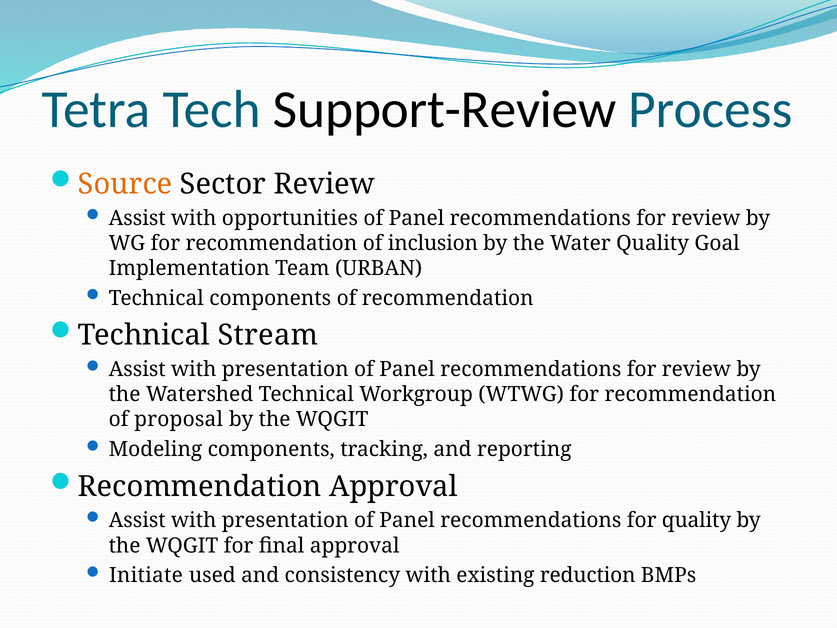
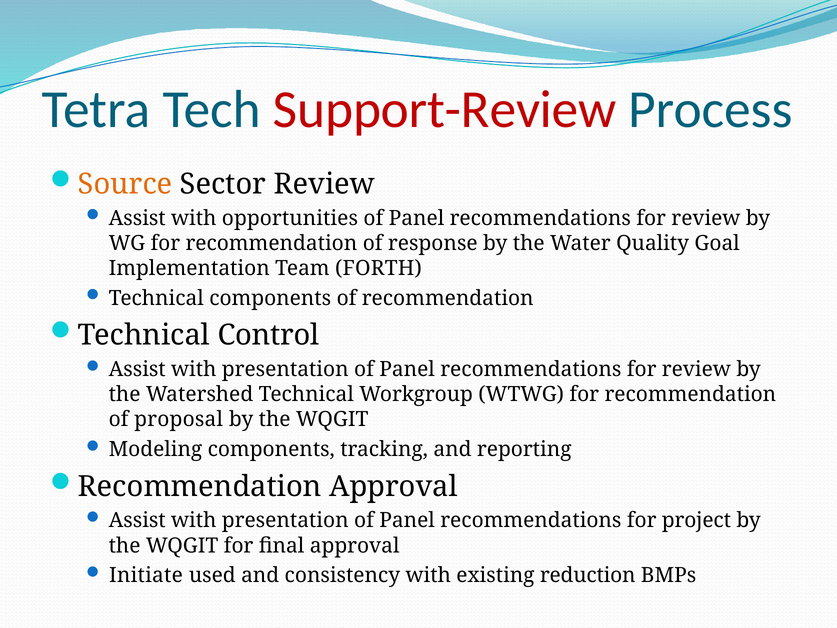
Support-Review colour: black -> red (445, 109)
inclusion: inclusion -> response (433, 243)
URBAN: URBAN -> FORTH (378, 268)
Stream: Stream -> Control (268, 335)
for quality: quality -> project (696, 520)
